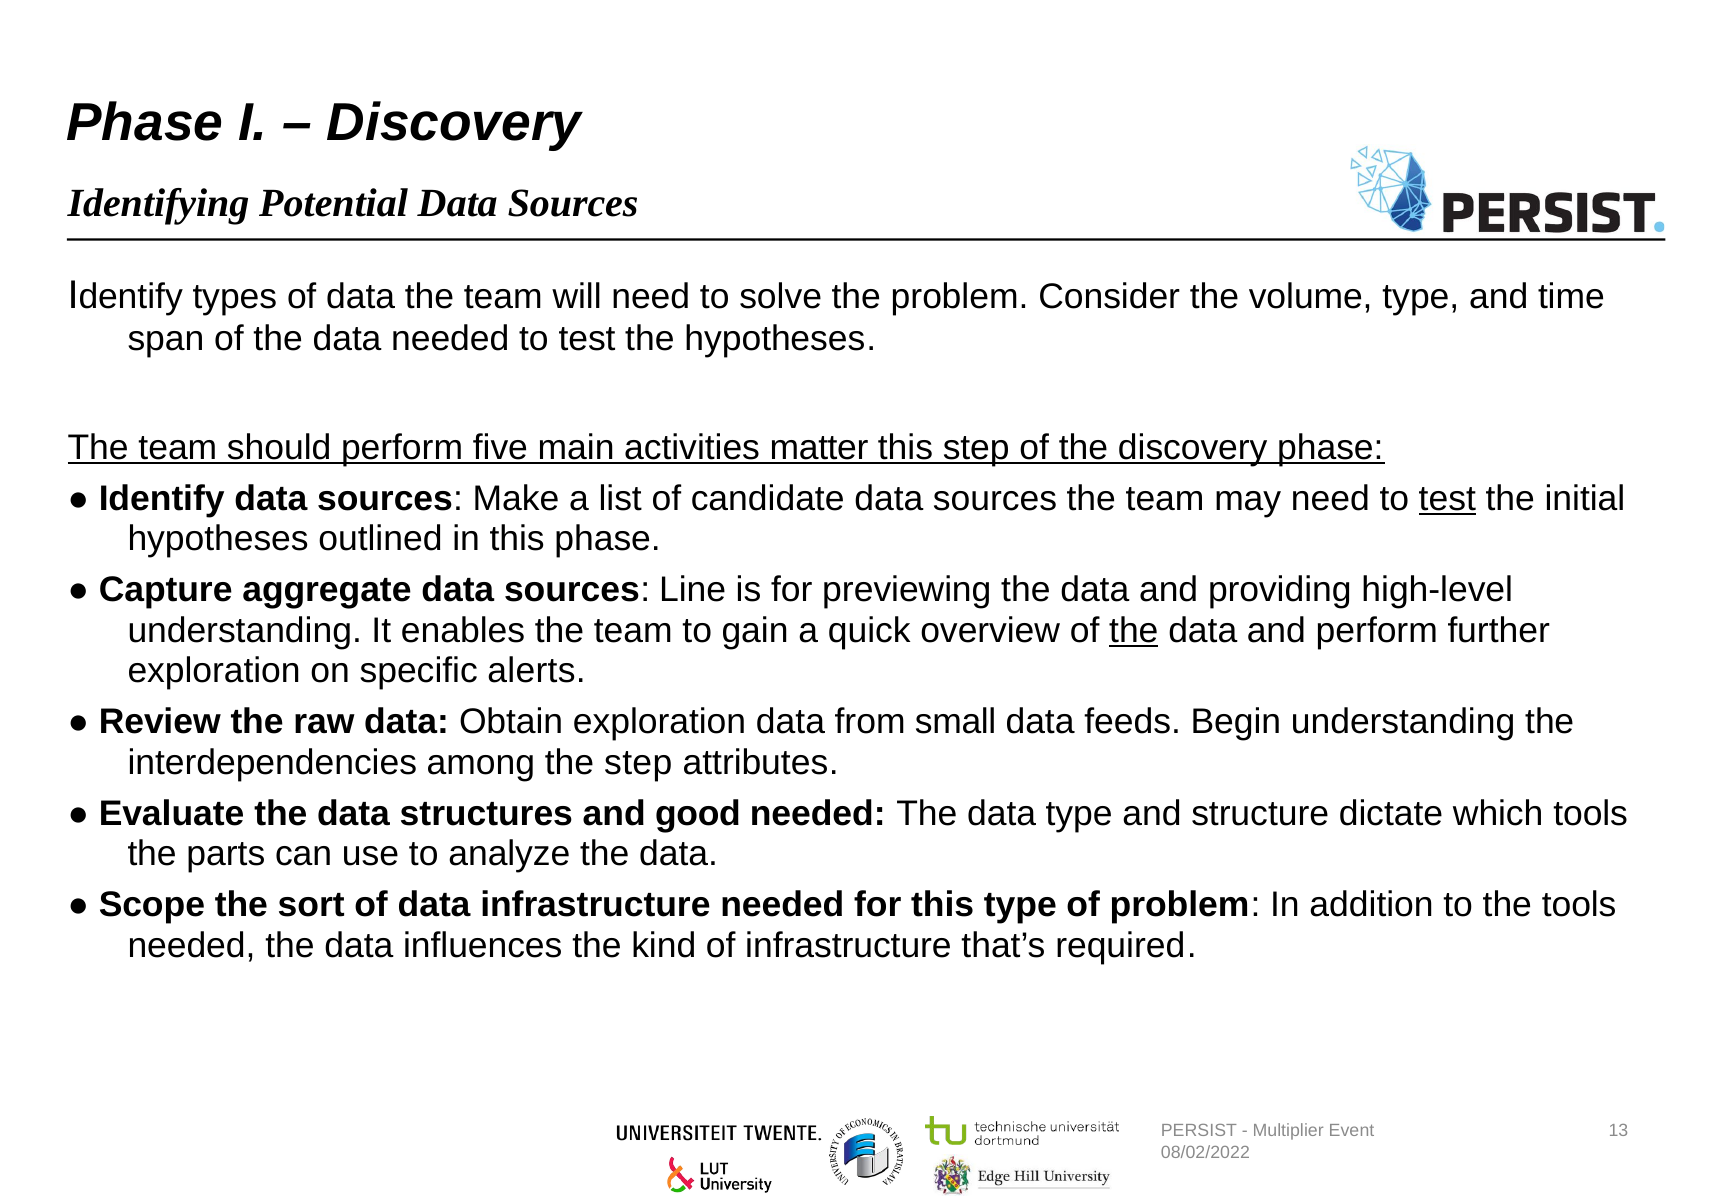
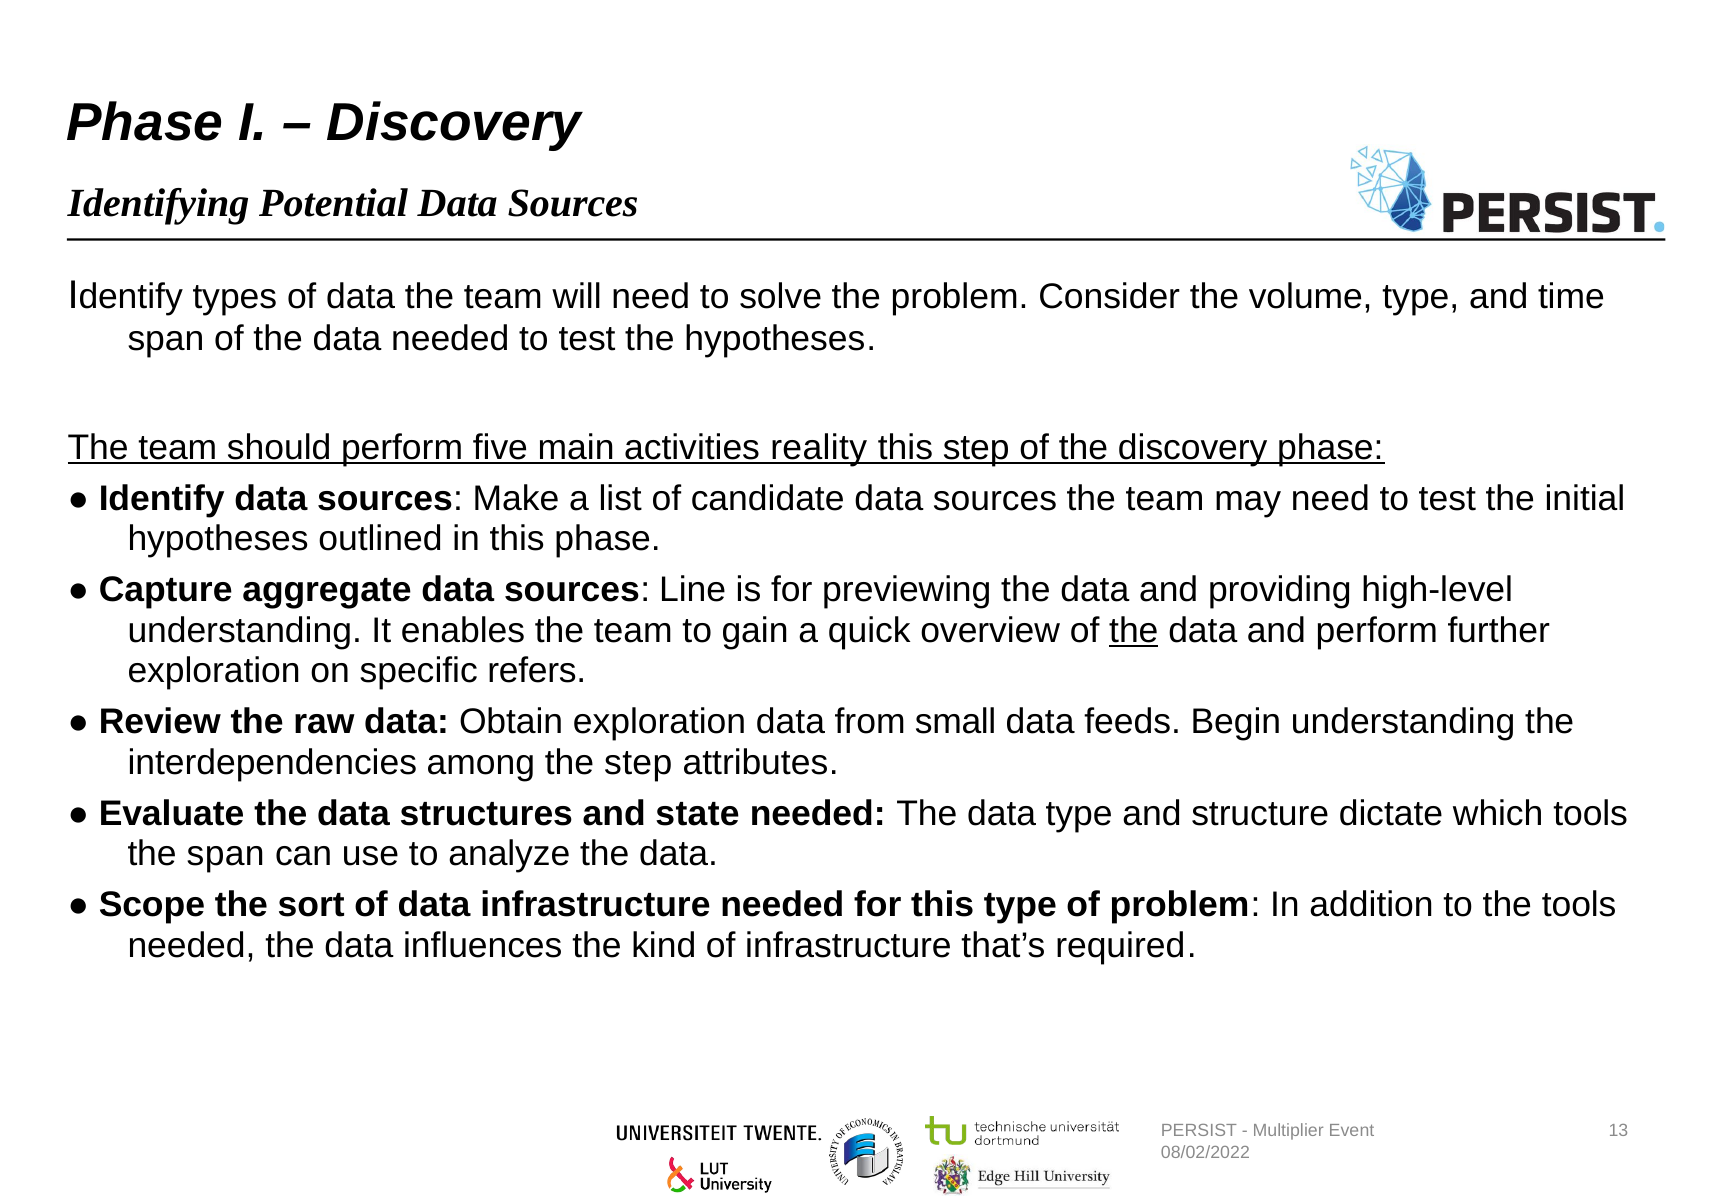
matter: matter -> reality (819, 447)
test underline: present -> none (1447, 498)
alerts: alerts -> refers (537, 671)
good: good -> state (698, 814)
the parts: parts -> span (226, 854)
